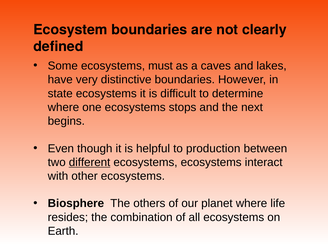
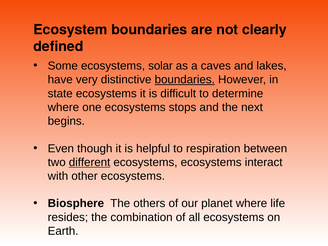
must: must -> solar (160, 66)
boundaries underline: none -> present (185, 80)
production: production -> respiration (213, 148)
